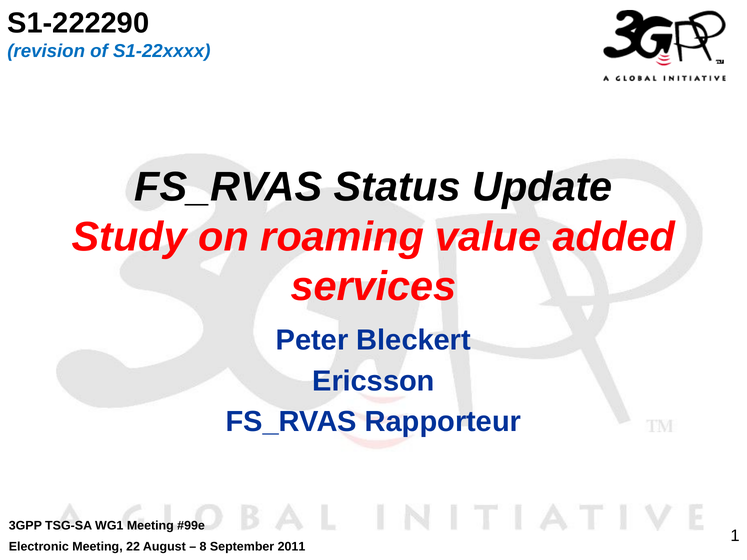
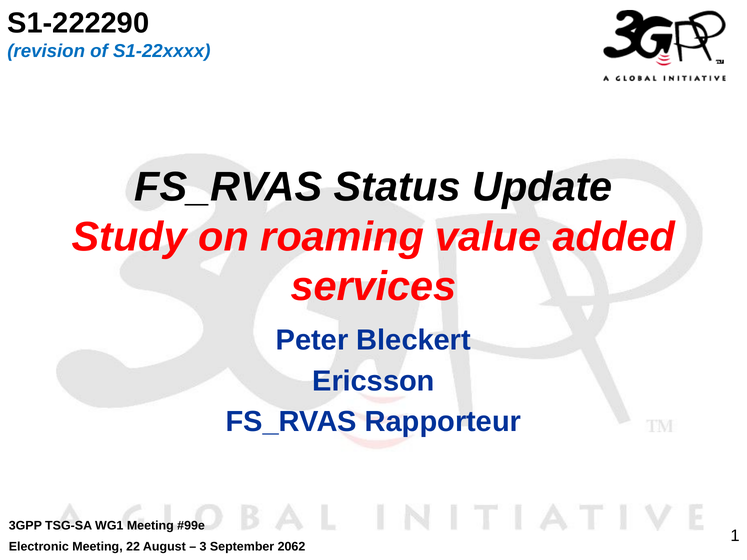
8: 8 -> 3 (203, 547)
2011: 2011 -> 2062 (291, 547)
